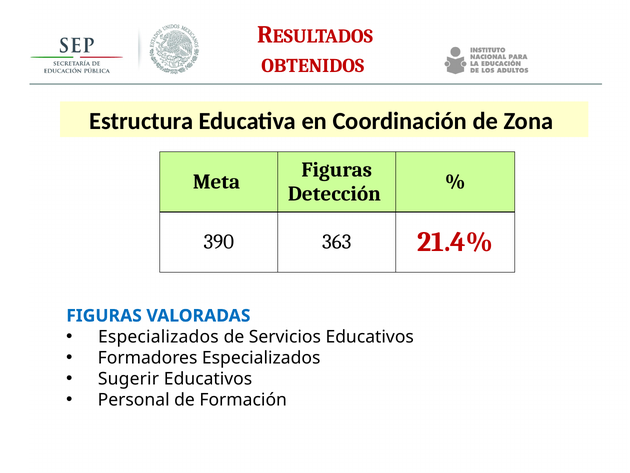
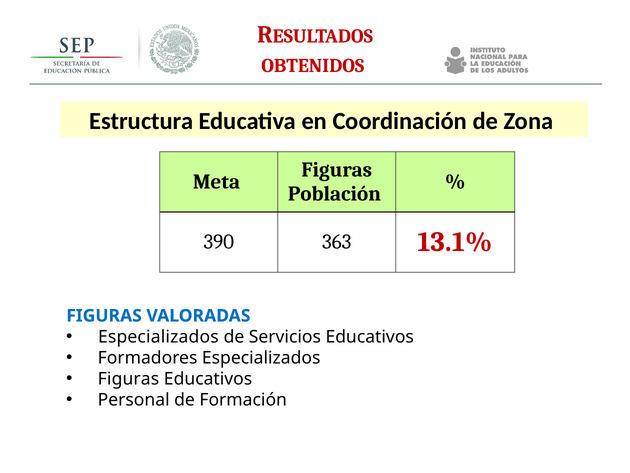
Detección: Detección -> Población (334, 194)
21.4%: 21.4% -> 13.1% (455, 242)
Sugerir: Sugerir -> Figuras (128, 378)
